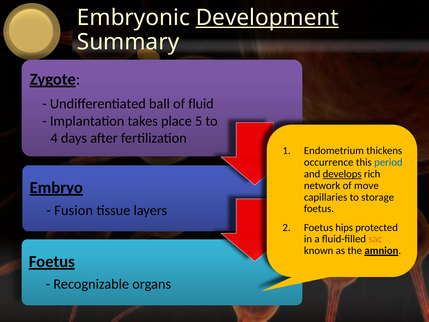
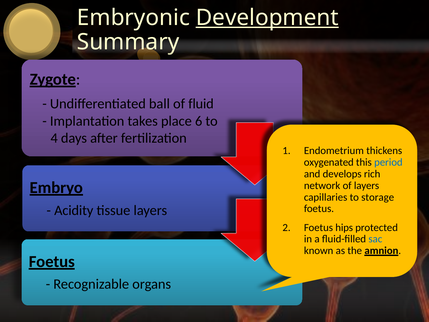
5: 5 -> 6 (199, 121)
occurrence: occurrence -> oxygenated (329, 162)
develops underline: present -> none (342, 174)
of move: move -> layers (367, 185)
Fusion: Fusion -> Acidity (74, 210)
sac colour: orange -> blue (375, 239)
